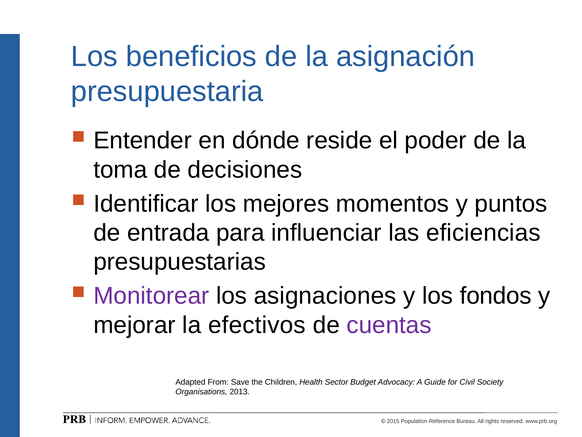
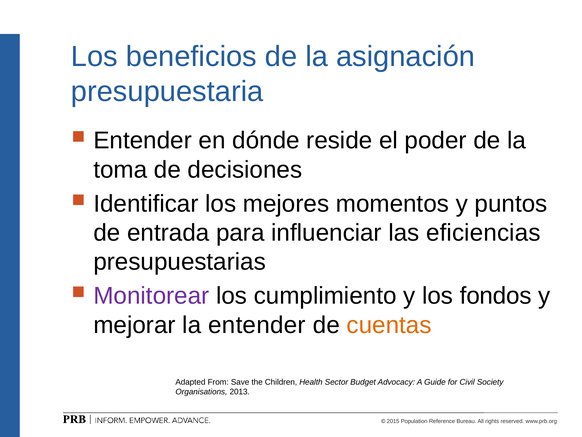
asignaciones: asignaciones -> cumplimiento (325, 296)
la efectivos: efectivos -> entender (257, 325)
cuentas colour: purple -> orange (389, 325)
